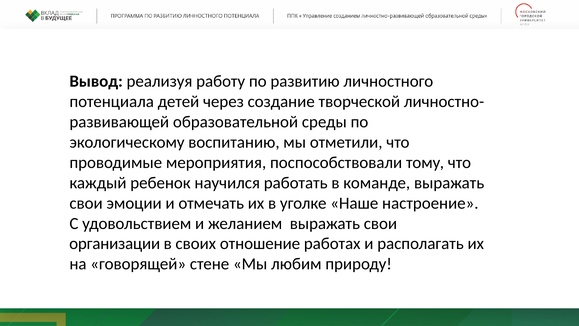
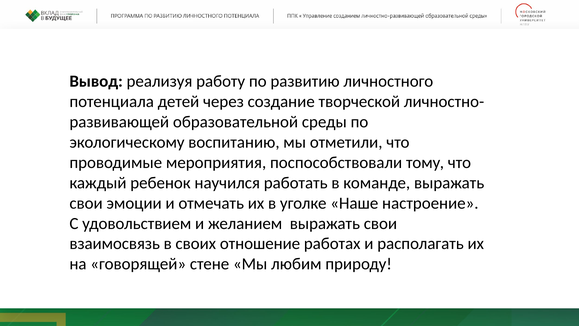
организации: организации -> взаимосвязь (115, 244)
